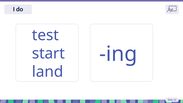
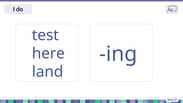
start: start -> here (48, 53)
